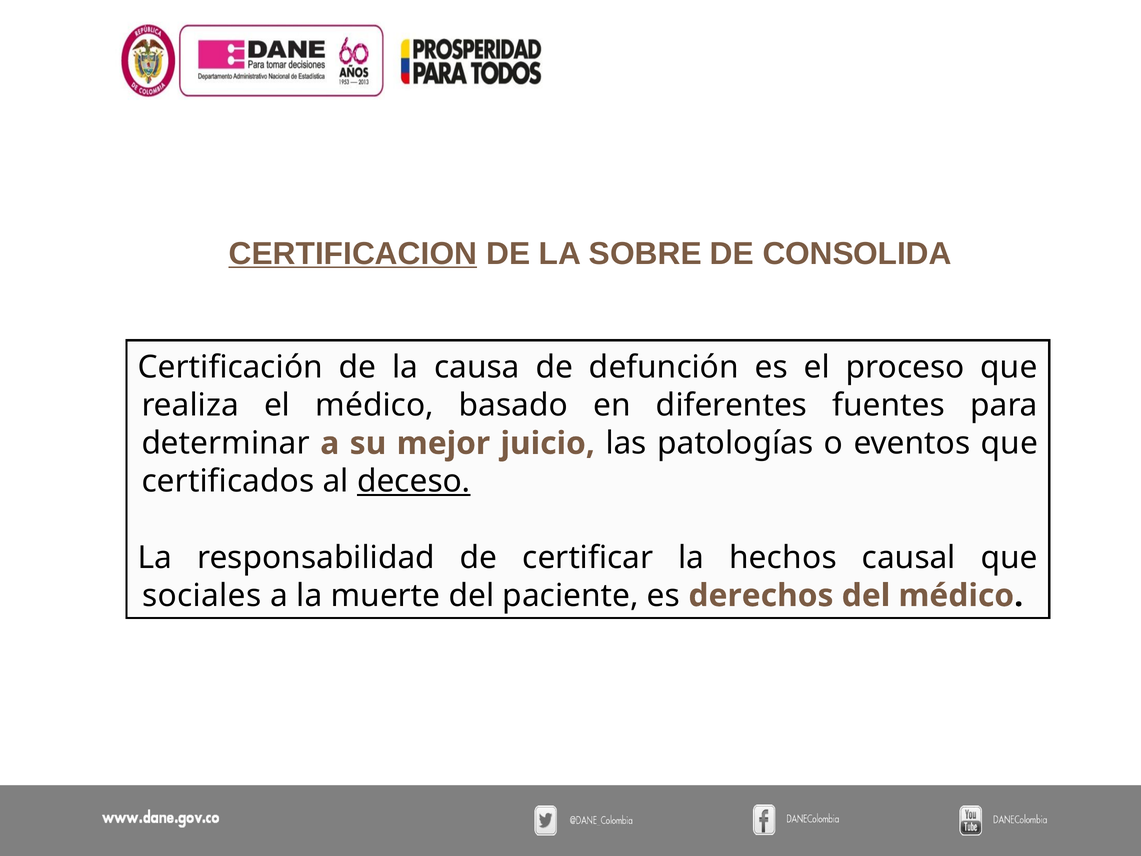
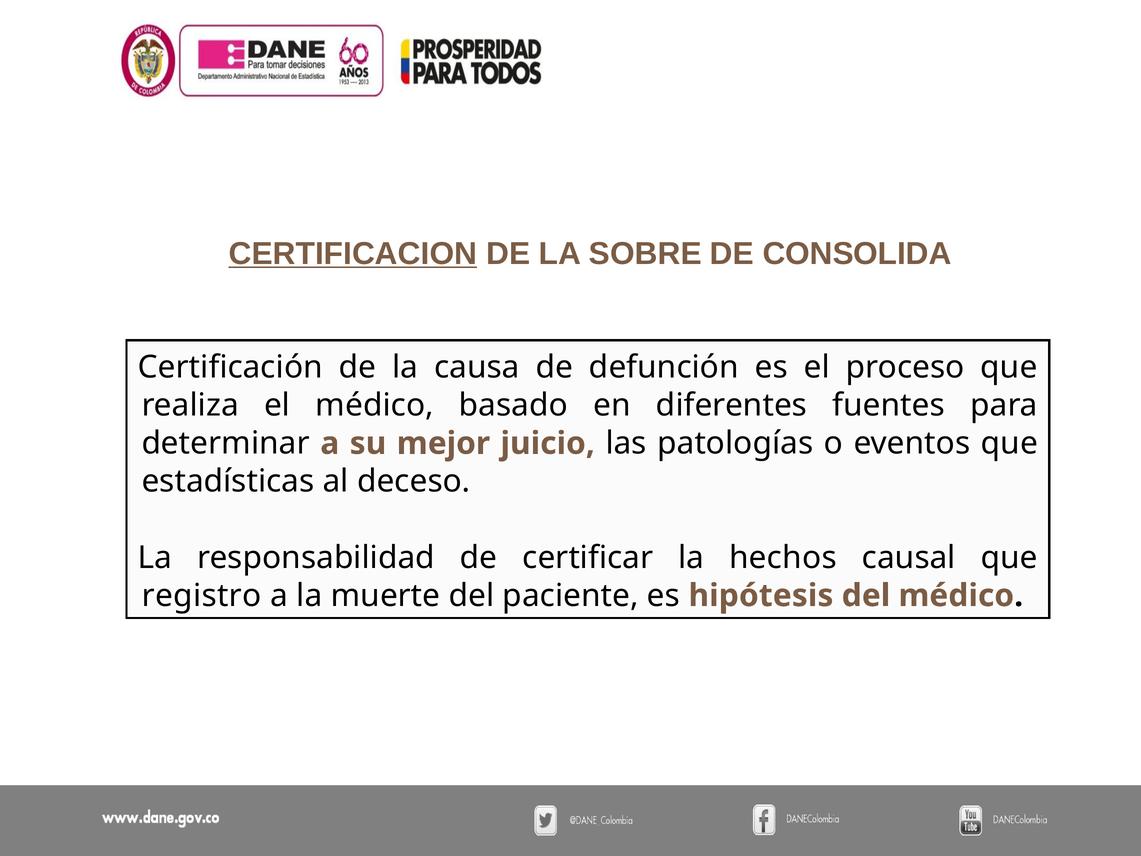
certificados: certificados -> estadísticas (228, 481)
deceso underline: present -> none (414, 481)
sociales: sociales -> registro (202, 595)
derechos: derechos -> hipótesis (761, 595)
